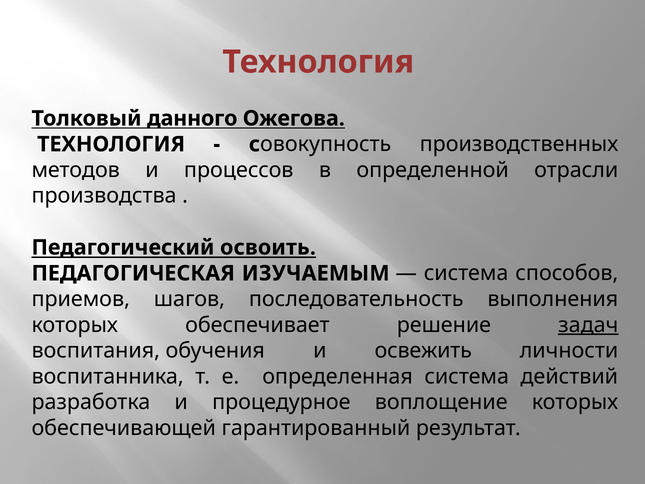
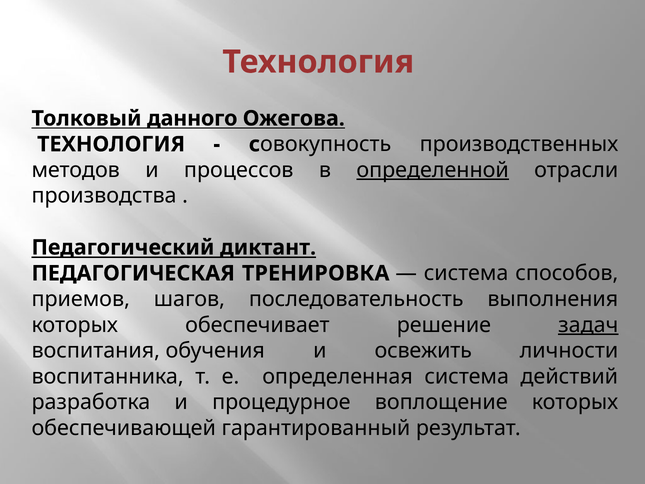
определенной underline: none -> present (433, 170)
освоить: освоить -> диктант (268, 247)
ИЗУЧАЕМЫМ: ИЗУЧАЕМЫМ -> ТРЕНИРОВКА (316, 273)
